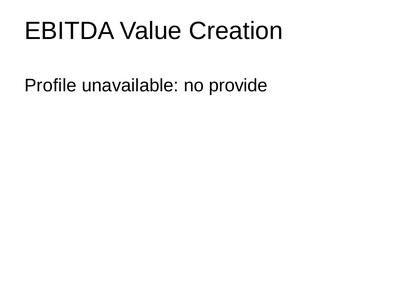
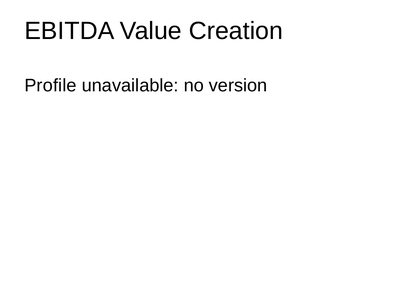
provide: provide -> version (238, 86)
